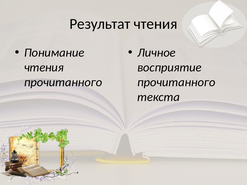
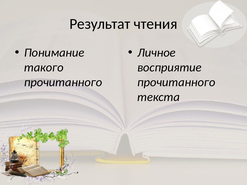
чтения: чтения -> такого (44, 68)
